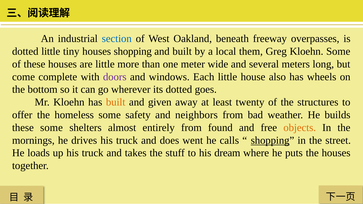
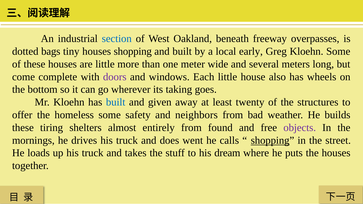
dotted little: little -> bags (51, 51)
them: them -> early (251, 51)
its dotted: dotted -> taking (179, 90)
built colour: orange -> blue (116, 102)
these some: some -> tiring (52, 128)
objects colour: orange -> purple (300, 128)
